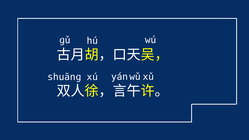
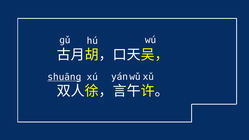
shuānɡ underline: none -> present (64, 77)
